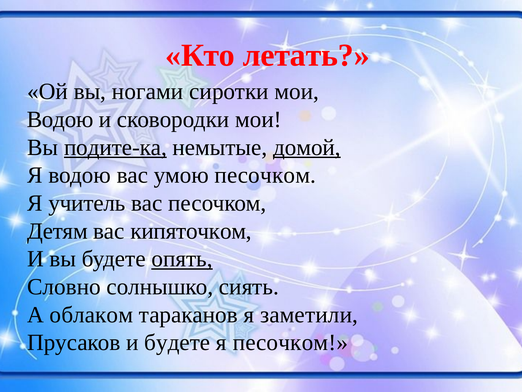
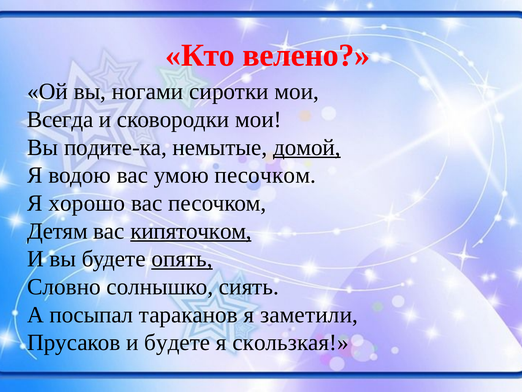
летать: летать -> велено (306, 55)
Водою: Водою -> Всегда (60, 119)
подите-ка underline: present -> none (115, 147)
учитель: учитель -> хорошо (87, 203)
кипяточком underline: none -> present (191, 231)
облаком: облаком -> посыпал (91, 314)
я песочком: песочком -> скользкая (291, 342)
